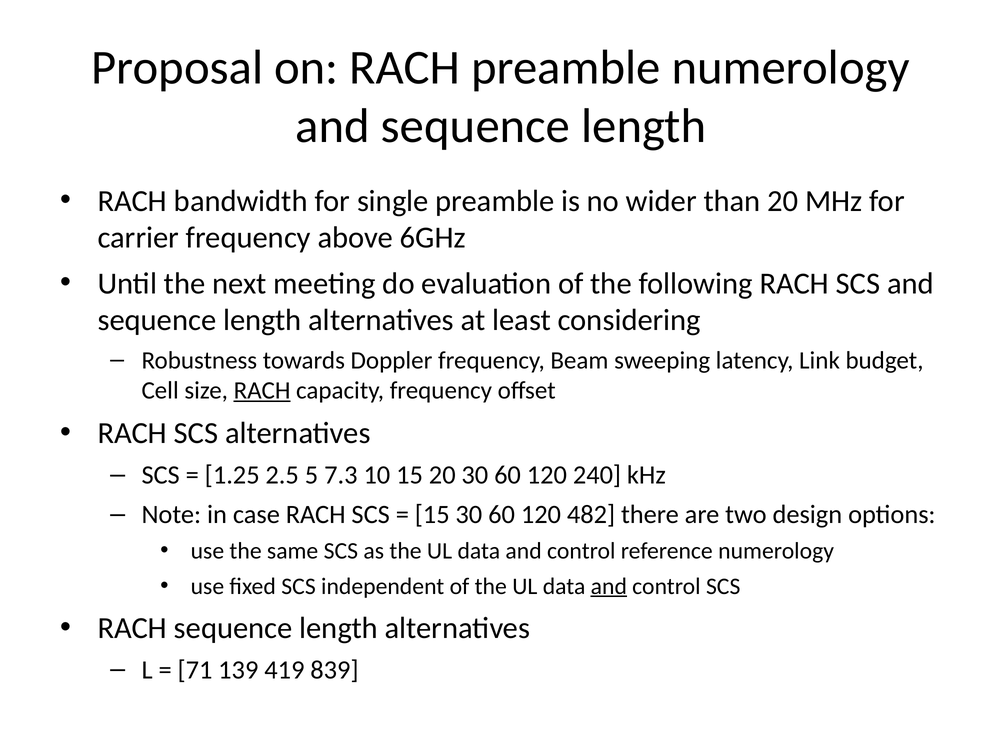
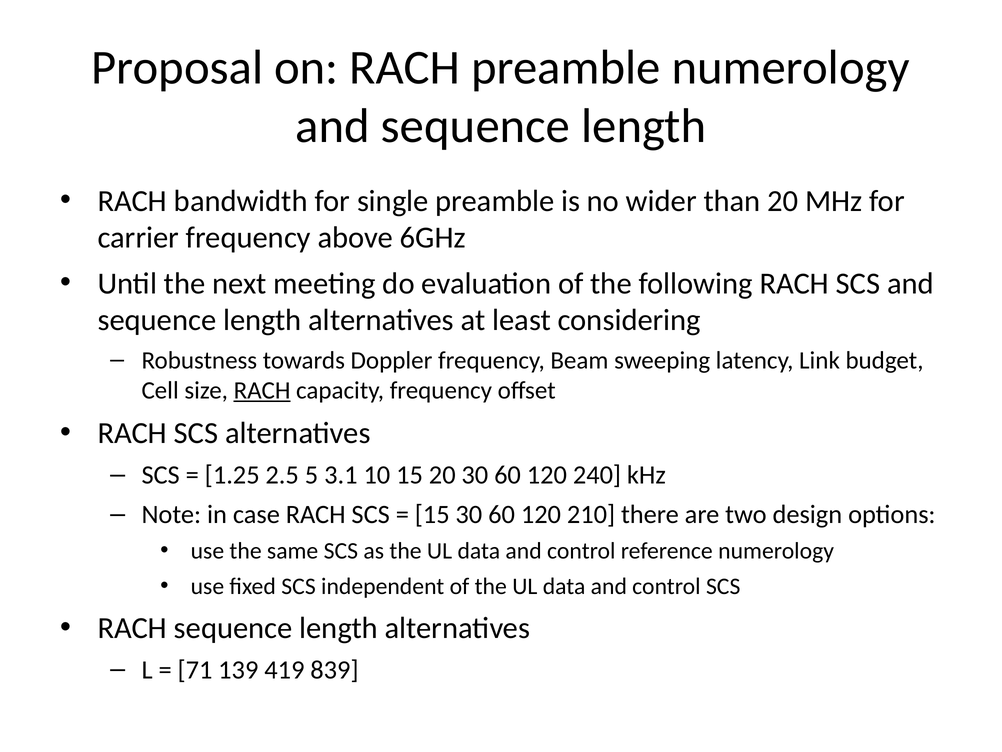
7.3: 7.3 -> 3.1 (341, 475)
482: 482 -> 210 (591, 514)
and underline: present -> none (609, 586)
